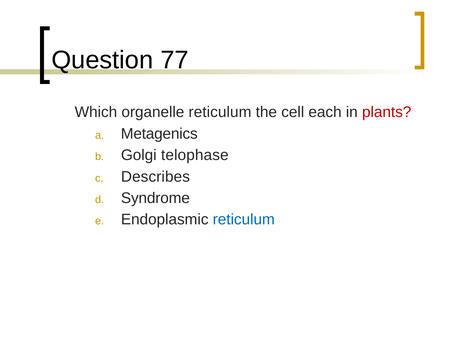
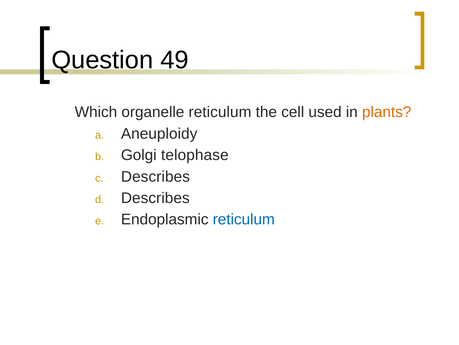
77: 77 -> 49 (175, 60)
each: each -> used (325, 112)
plants colour: red -> orange (387, 112)
Metagenics: Metagenics -> Aneuploidy (159, 133)
Syndrome: Syndrome -> Describes (155, 198)
